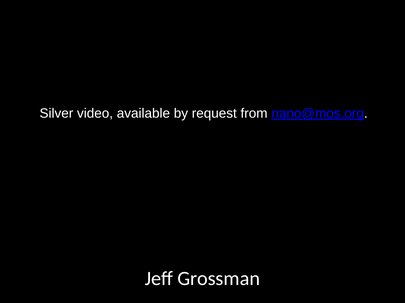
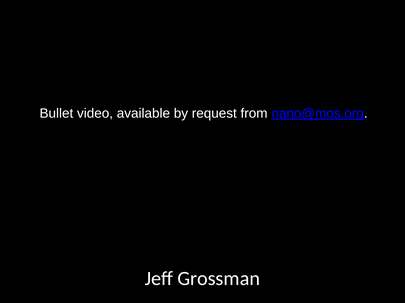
Silver: Silver -> Bullet (56, 114)
